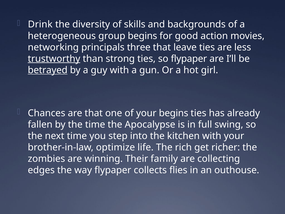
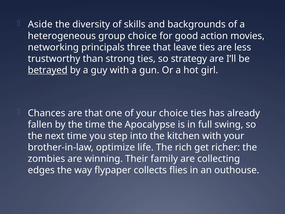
Drink: Drink -> Aside (40, 24)
group begins: begins -> choice (142, 36)
trustworthy underline: present -> none (54, 59)
so flypaper: flypaper -> strategy (189, 59)
your begins: begins -> choice (173, 113)
